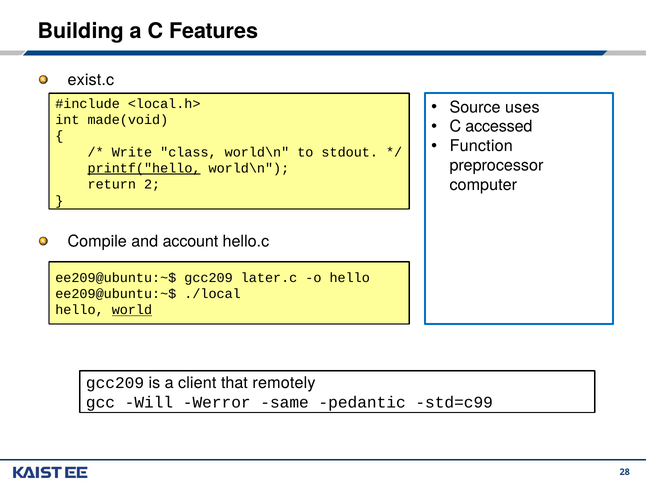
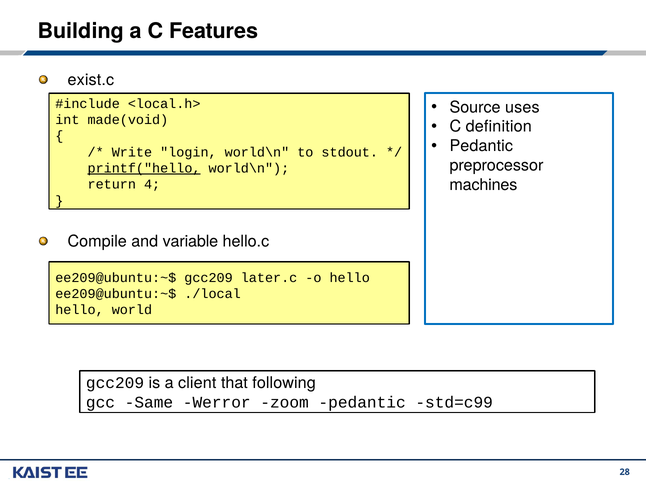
accessed: accessed -> definition (499, 127)
Function: Function -> Pedantic (481, 146)
class: class -> login (188, 152)
computer: computer -> machines (483, 185)
2: 2 -> 4 (152, 184)
account: account -> variable (190, 241)
world underline: present -> none (132, 310)
remotely: remotely -> following (284, 383)
Will: Will -> Same (149, 402)
same: same -> zoom (285, 402)
